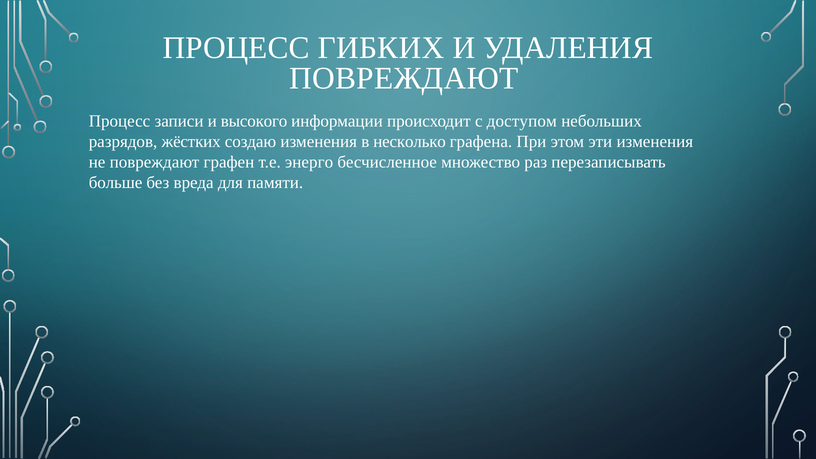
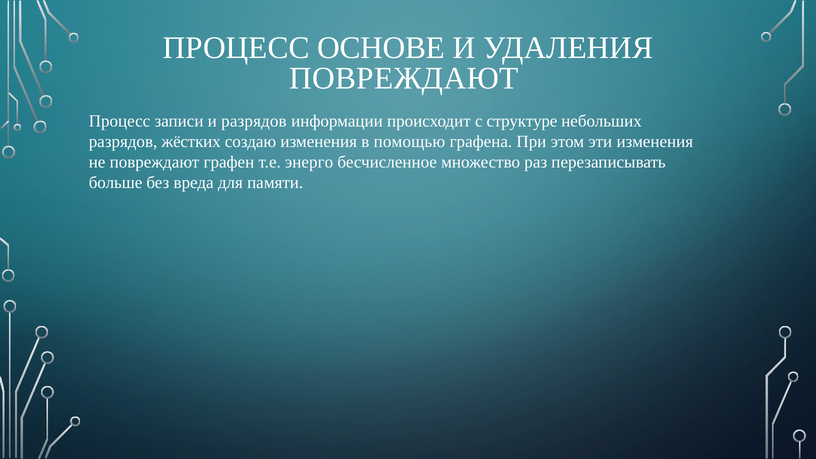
ГИБКИХ: ГИБКИХ -> ОСНОВЕ (381, 48)
и высокого: высокого -> разрядов (254, 121)
доступом: доступом -> структуре (522, 121)
несколько: несколько -> помощью (409, 142)
